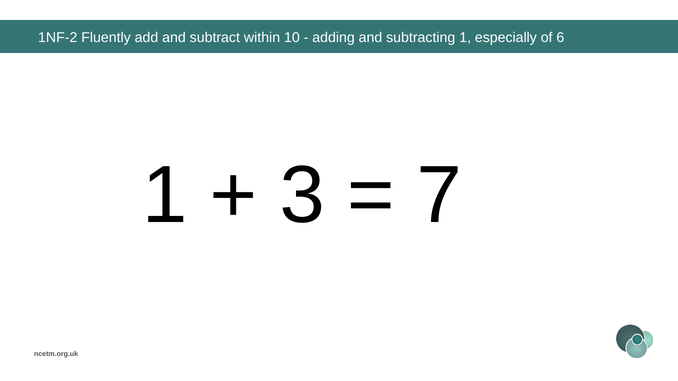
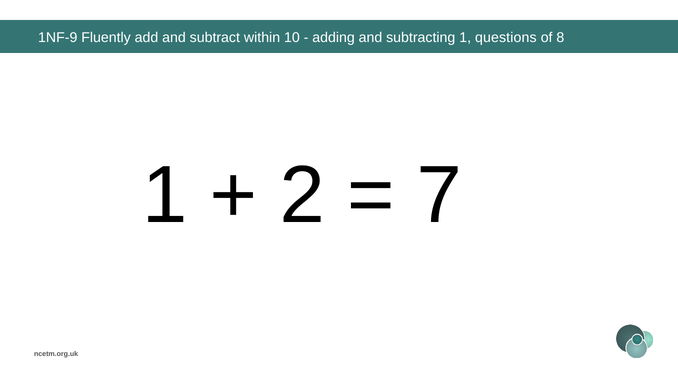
1NF-2: 1NF-2 -> 1NF-9 (58, 38)
especially: especially -> questions (506, 38)
6: 6 -> 8 (560, 38)
3: 3 -> 2 (302, 196)
